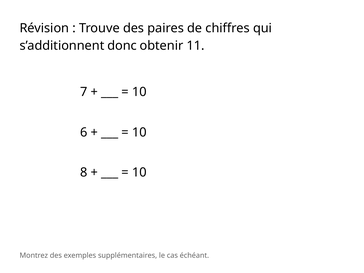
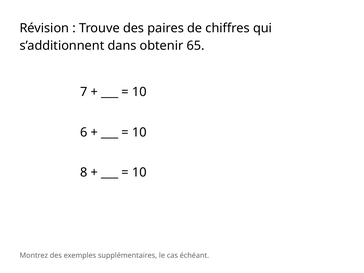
donc: donc -> dans (122, 46)
11: 11 -> 65 (196, 46)
